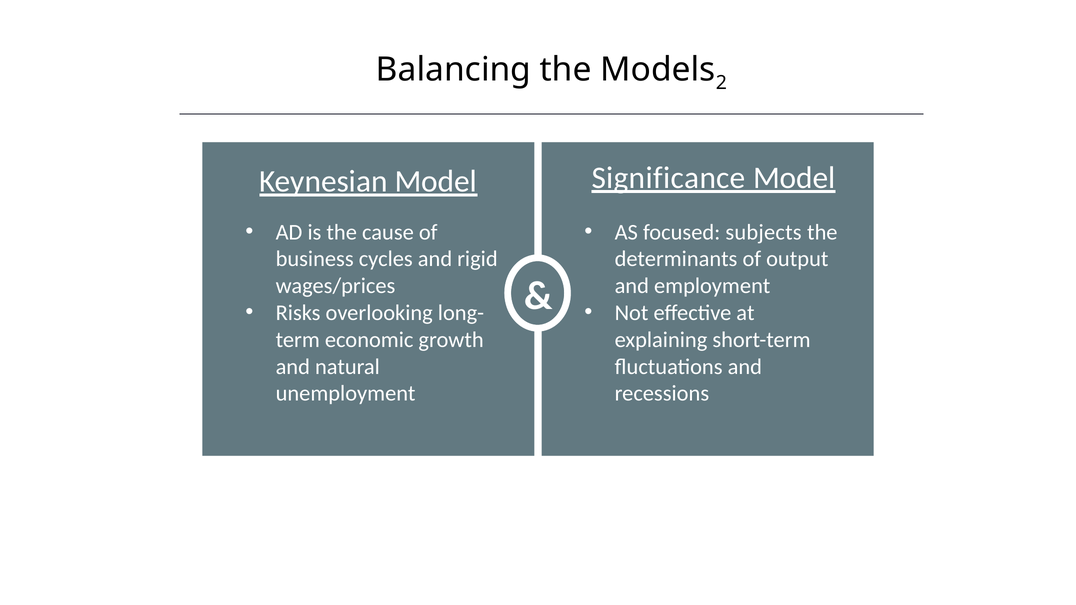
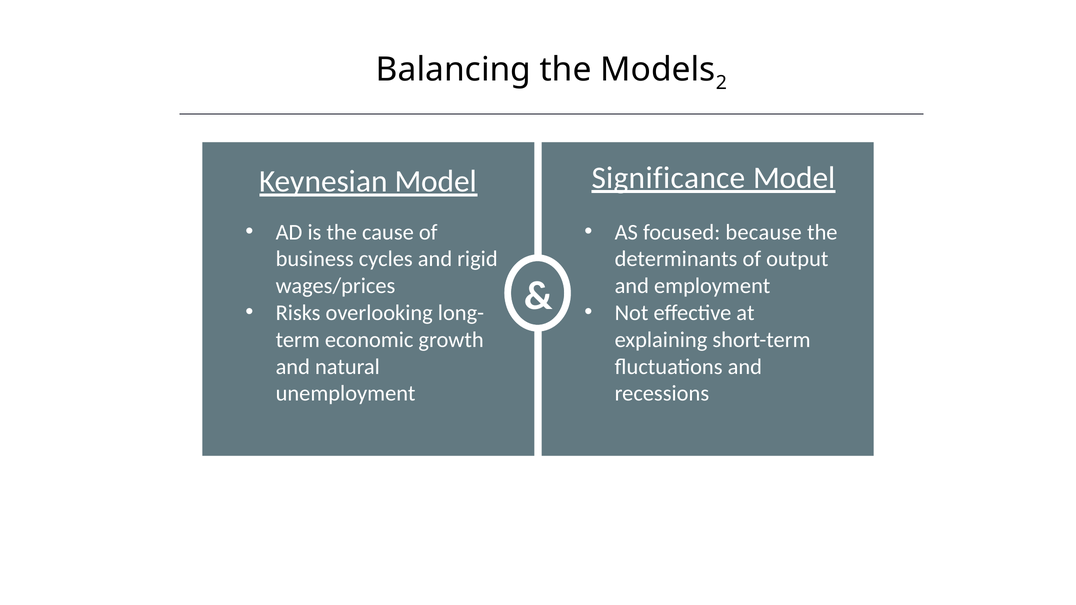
subjects: subjects -> because (764, 232)
